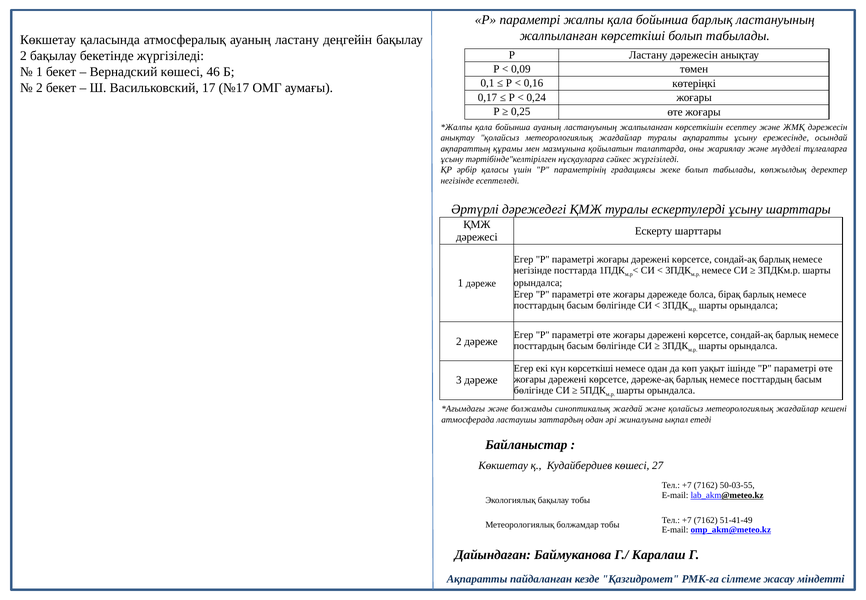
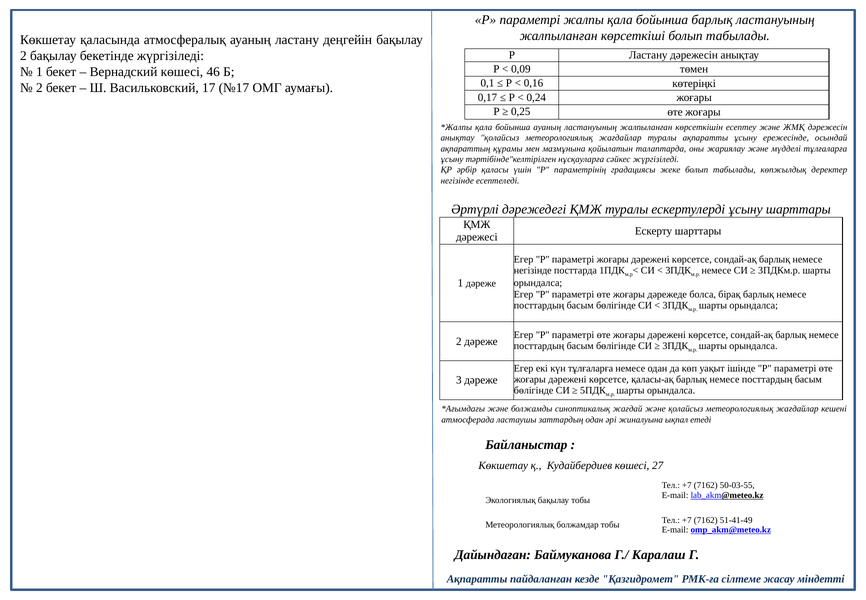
күн көрсеткіші: көрсеткіші -> тұлғаларға (591, 368)
дәреже-ақ: дәреже-ақ -> қаласы-ақ (652, 379)
